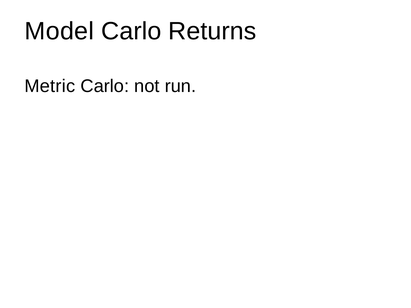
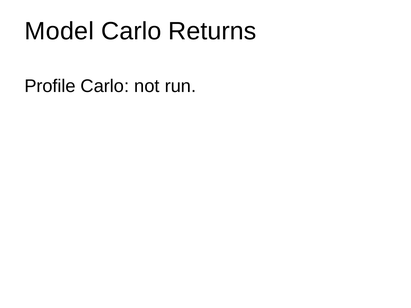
Metric: Metric -> Profile (50, 86)
